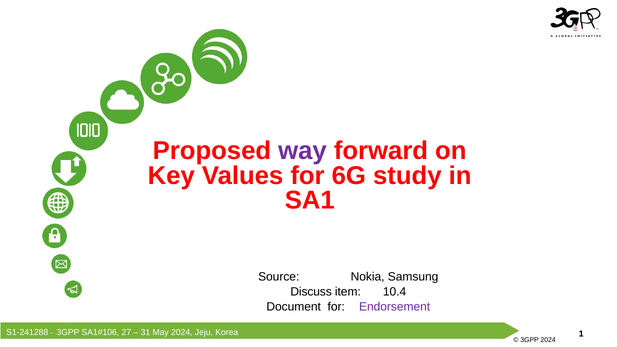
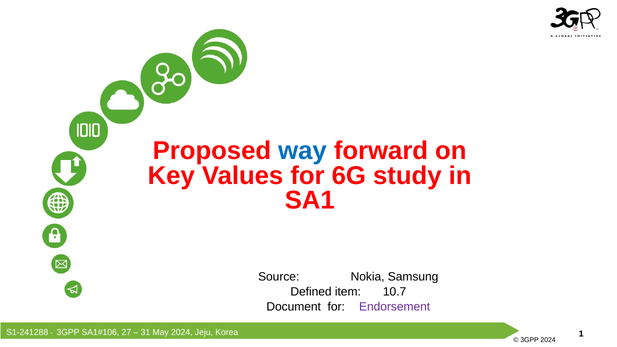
way colour: purple -> blue (302, 151)
Discuss: Discuss -> Defined (311, 292)
10.4: 10.4 -> 10.7 (395, 292)
